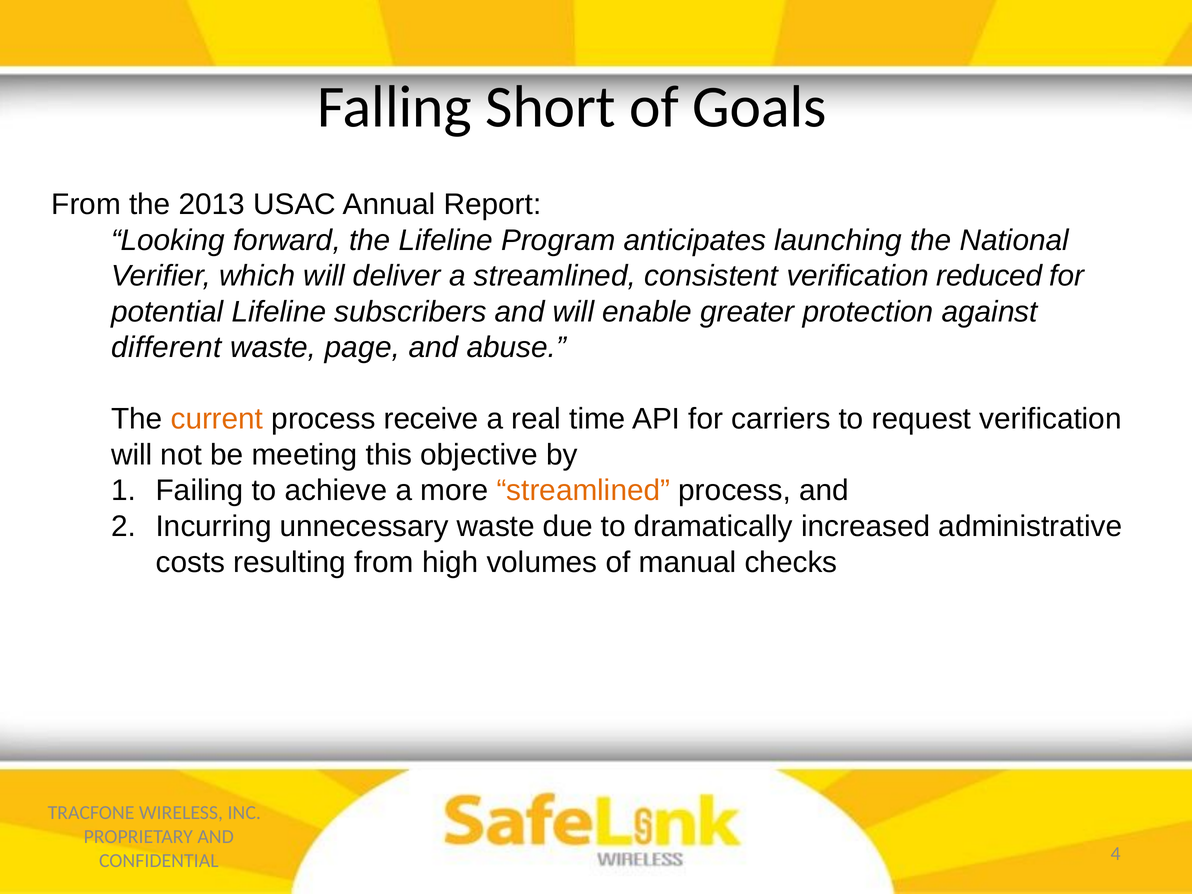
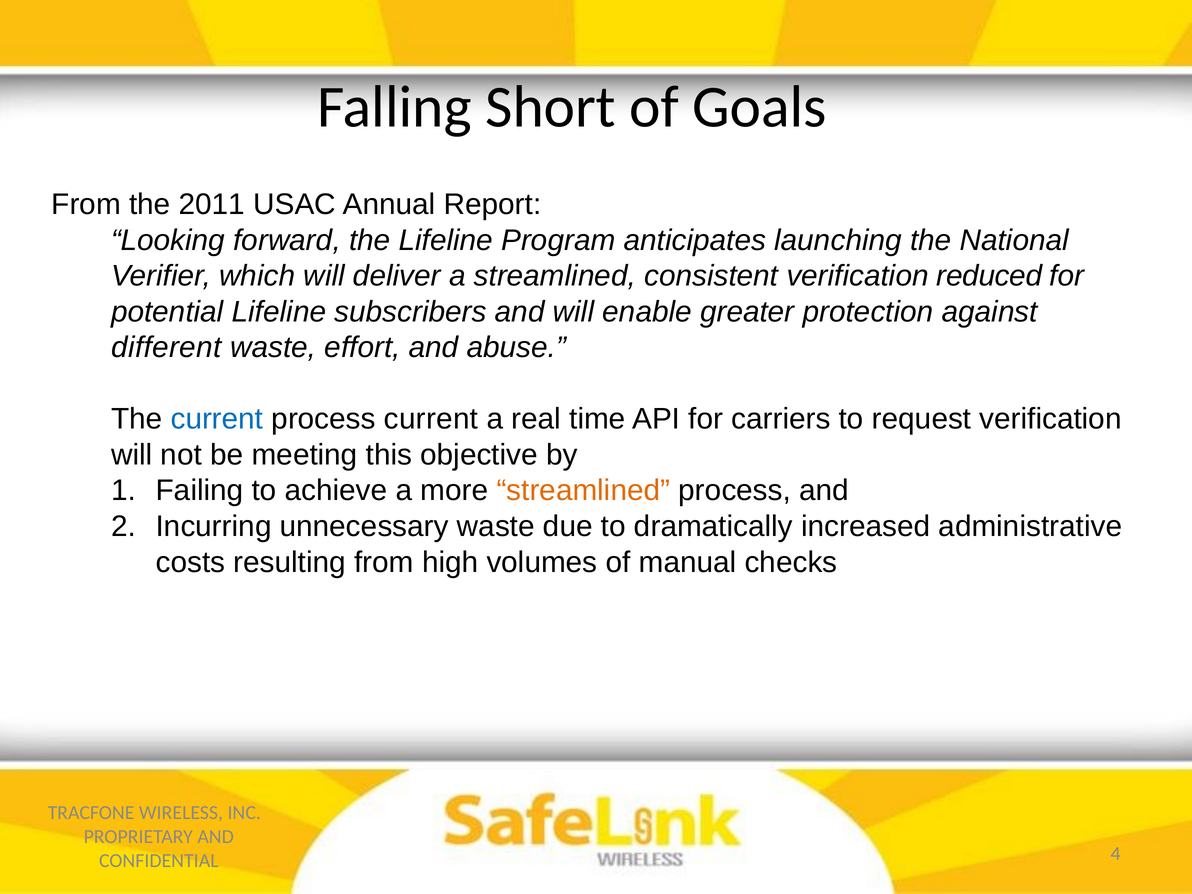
2013: 2013 -> 2011 (212, 205)
page: page -> effort (363, 348)
current colour: orange -> blue (217, 419)
process receive: receive -> current (431, 419)
